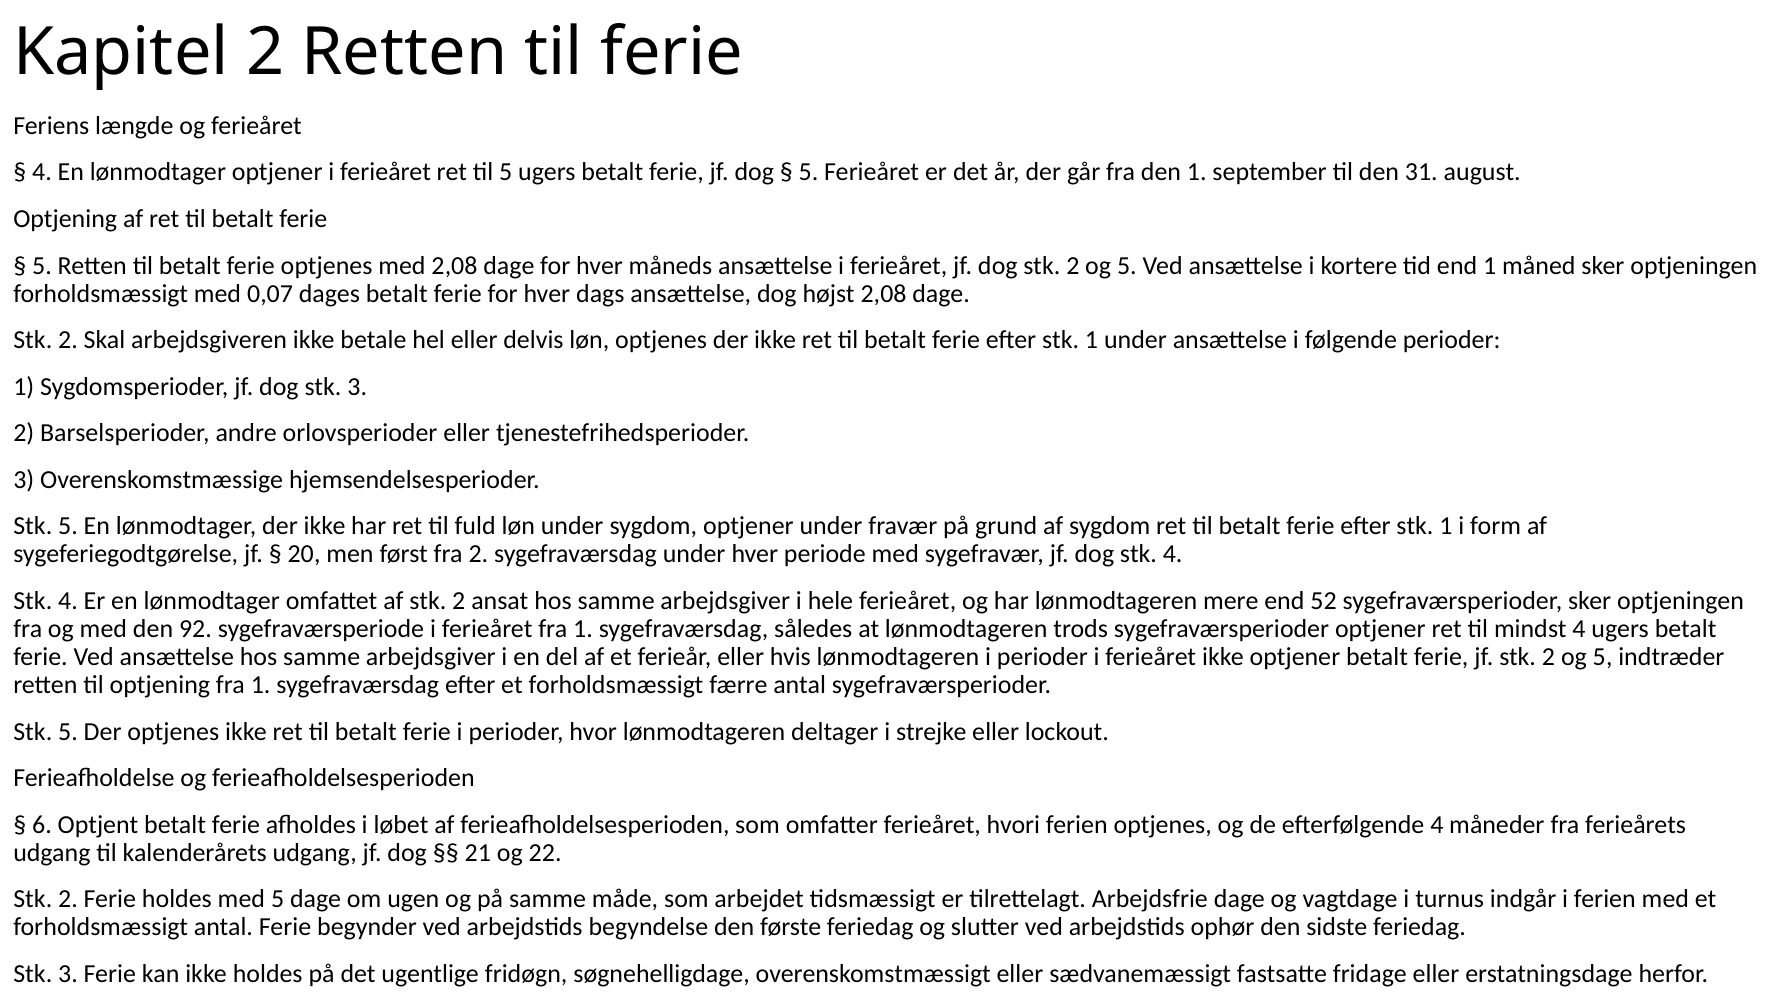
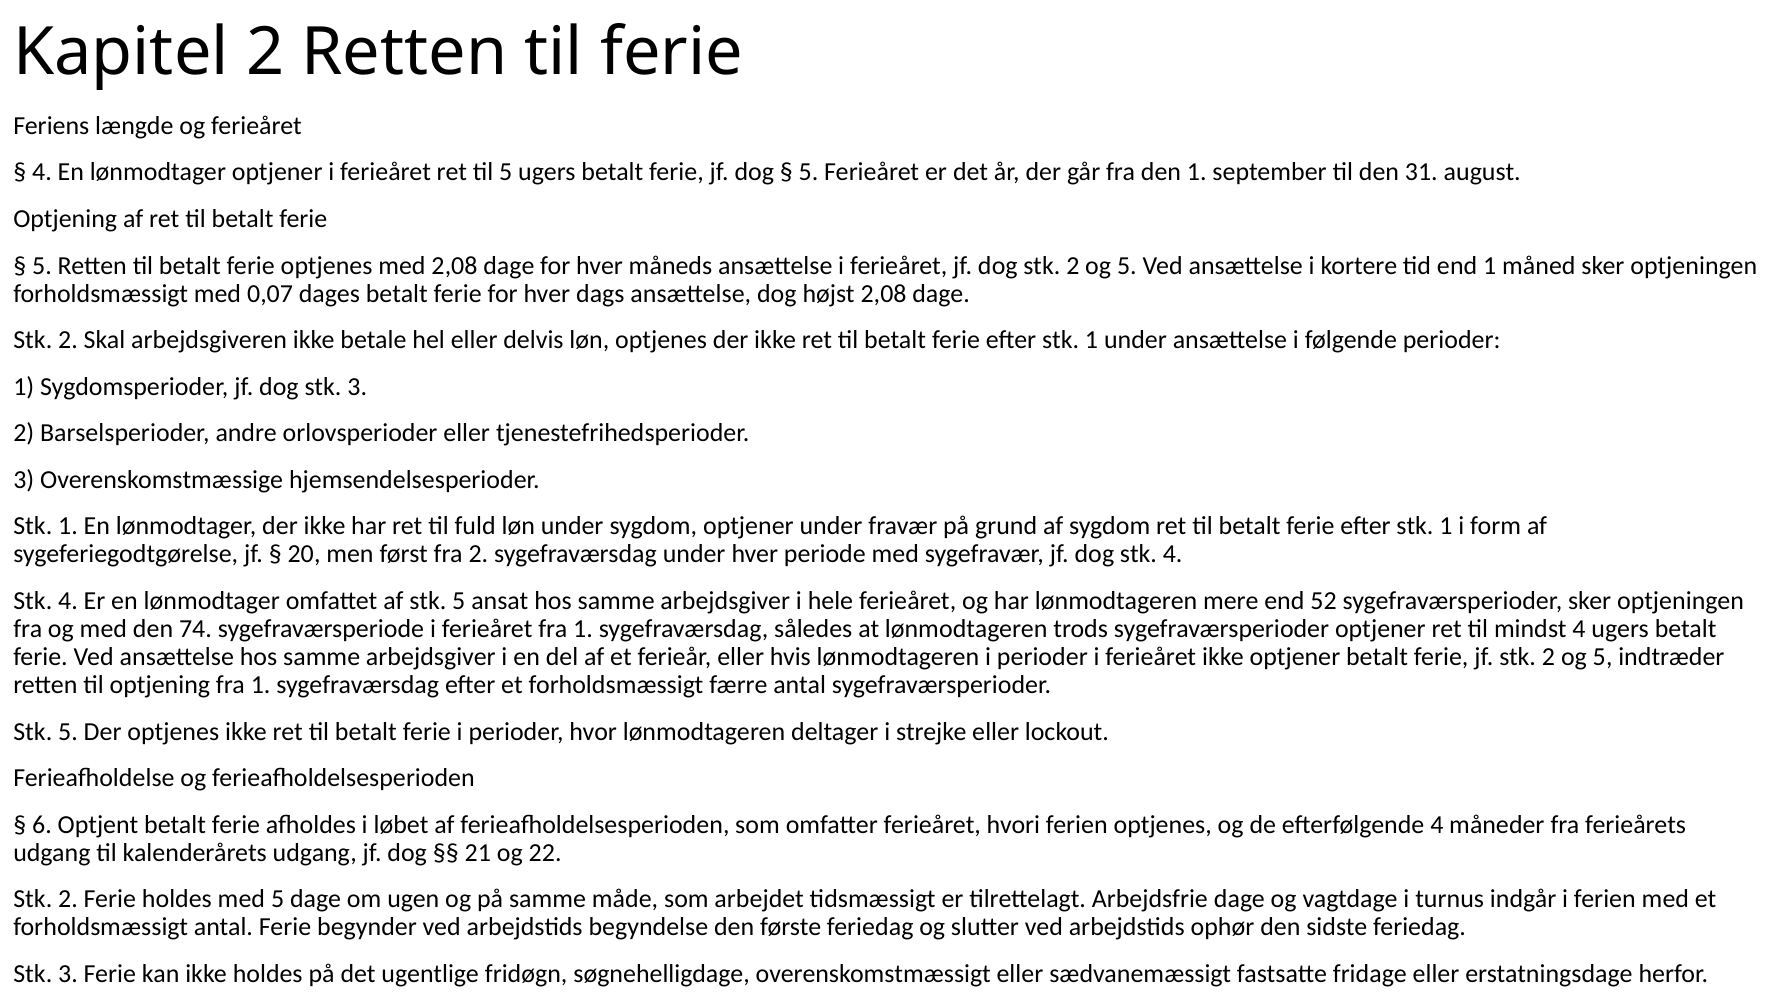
5: 5 -> 1 (68, 526)
af stk 2: 2 -> 5 (459, 601)
92: 92 -> 74 (195, 629)
